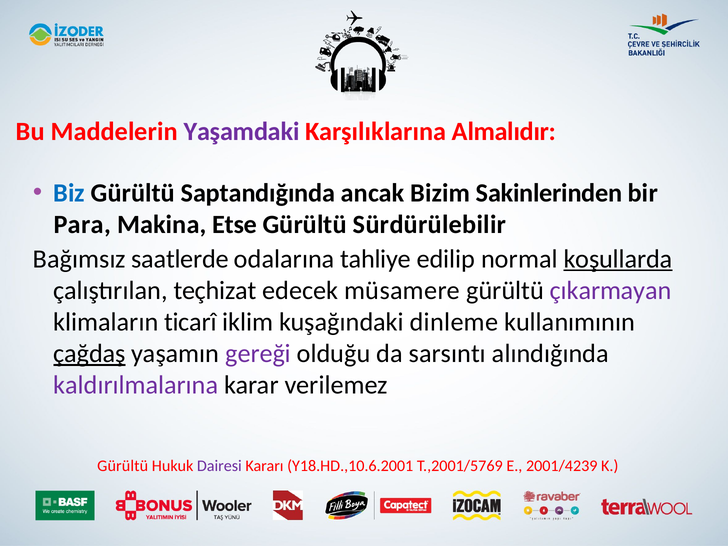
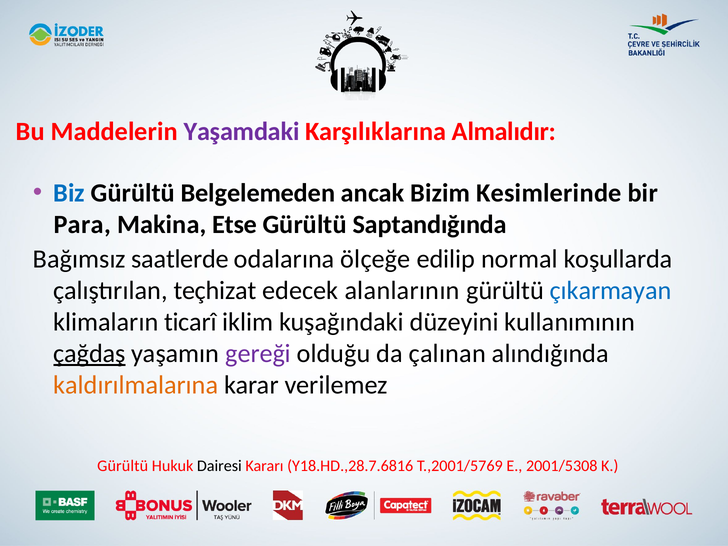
Saptandığında: Saptandığında -> Belgelemeden (258, 193)
Sakinlerinden: Sakinlerinden -> Kesimlerinde (549, 193)
Sürdürülebilir: Sürdürülebilir -> Saptandığında (430, 225)
tahliye: tahliye -> ölçeğe (375, 259)
koşullarda underline: present -> none (618, 259)
müsamere: müsamere -> alanlarının (402, 291)
çıkarmayan colour: purple -> blue (611, 291)
dinleme: dinleme -> düzeyini (454, 322)
sarsıntı: sarsıntı -> çalınan (447, 354)
kaldırılmalarına colour: purple -> orange (136, 385)
Dairesi colour: purple -> black (219, 466)
Y18.HD.,10.6.2001: Y18.HD.,10.6.2001 -> Y18.HD.,28.7.6816 (350, 466)
2001/4239: 2001/4239 -> 2001/5308 (562, 466)
